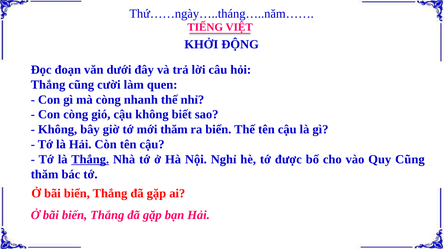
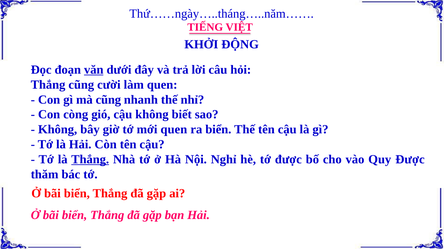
văn underline: none -> present (94, 70)
mà còng: còng -> cũng (108, 100)
mới thăm: thăm -> quen (174, 130)
Quy Cũng: Cũng -> Được (410, 160)
